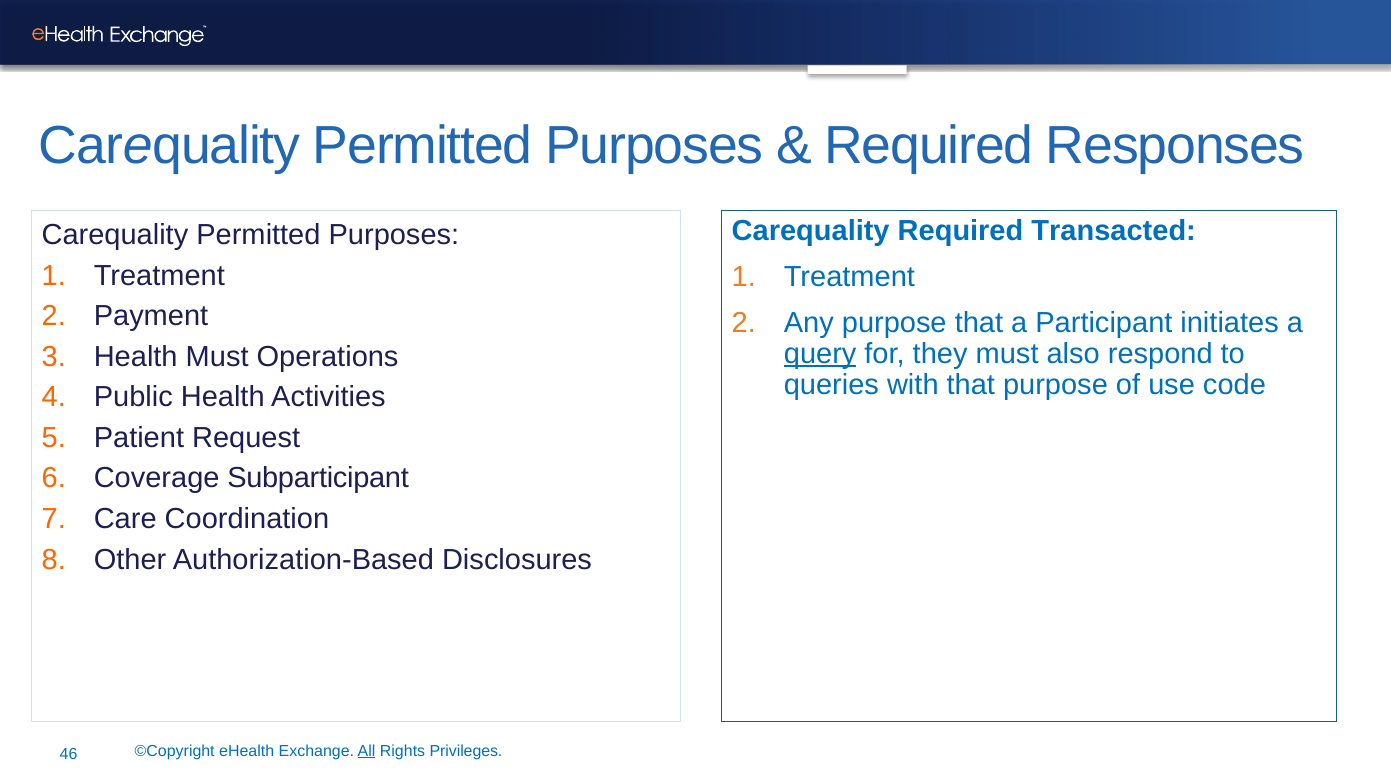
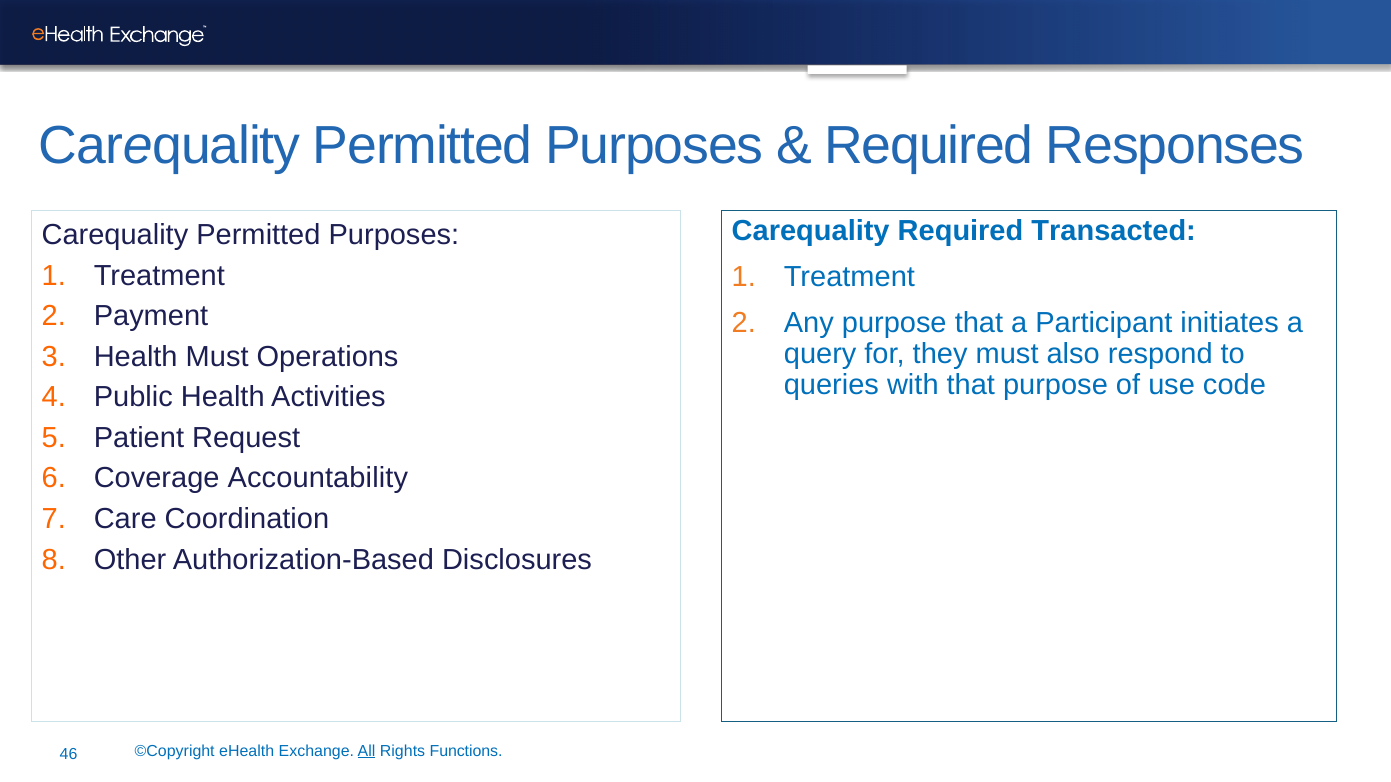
query underline: present -> none (820, 354)
Subparticipant: Subparticipant -> Accountability (318, 479)
Privileges: Privileges -> Functions (466, 752)
